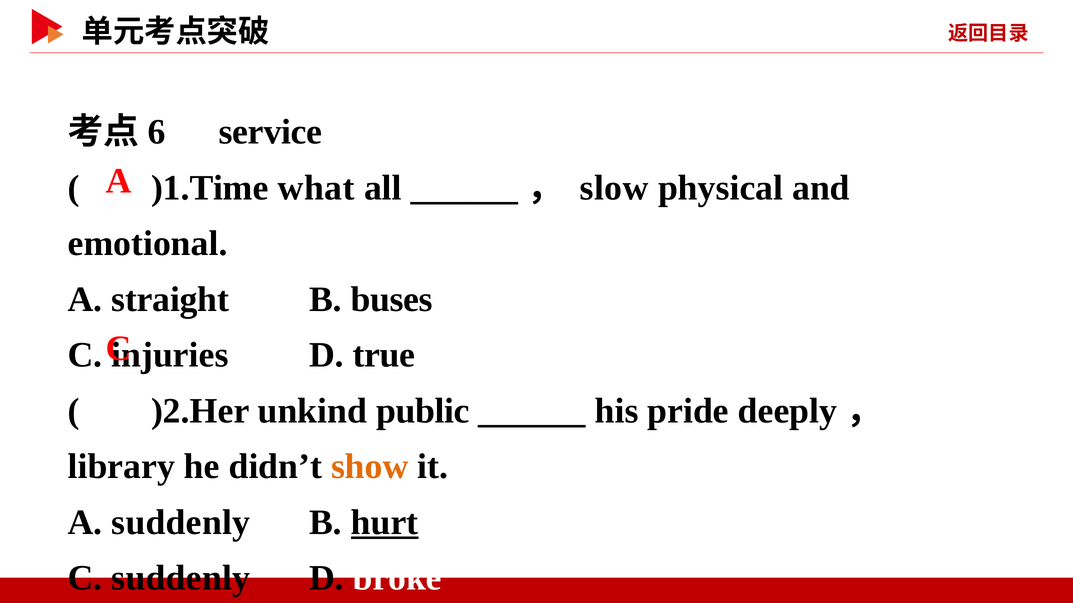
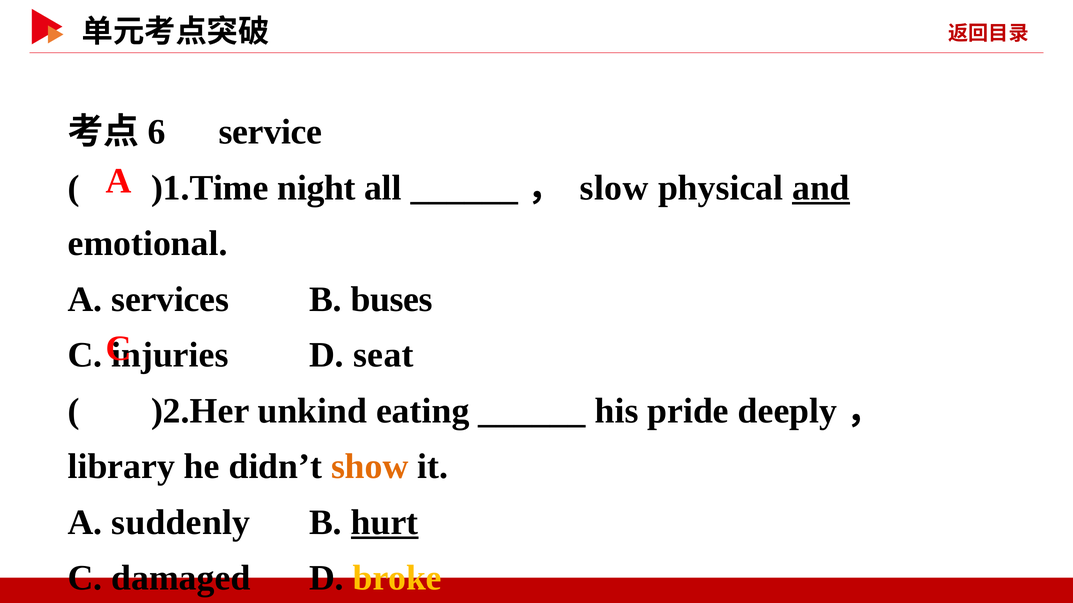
what: what -> night (317, 188)
and underline: none -> present (821, 188)
straight: straight -> services (170, 300)
true: true -> seat (383, 355)
public: public -> eating (423, 411)
C suddenly: suddenly -> damaged (181, 579)
broke colour: white -> yellow (397, 579)
